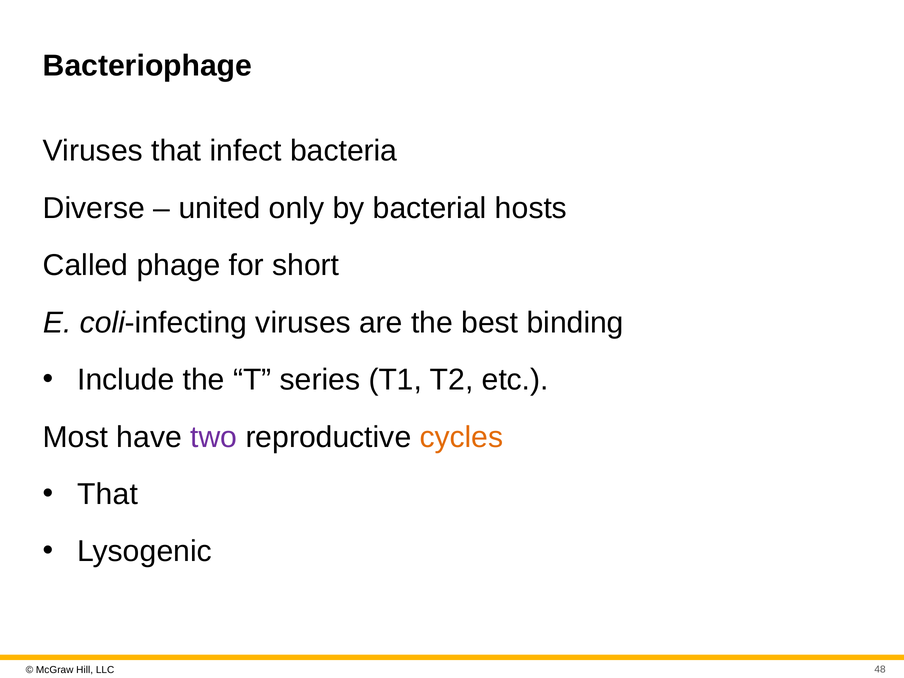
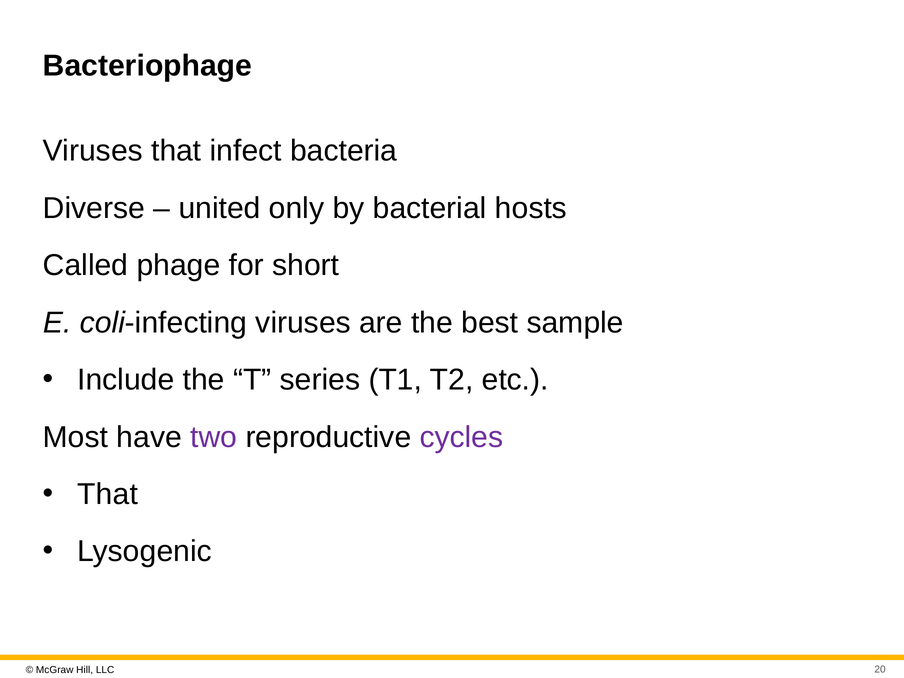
binding: binding -> sample (575, 323)
cycles colour: orange -> purple (461, 437)
48: 48 -> 20 (880, 669)
